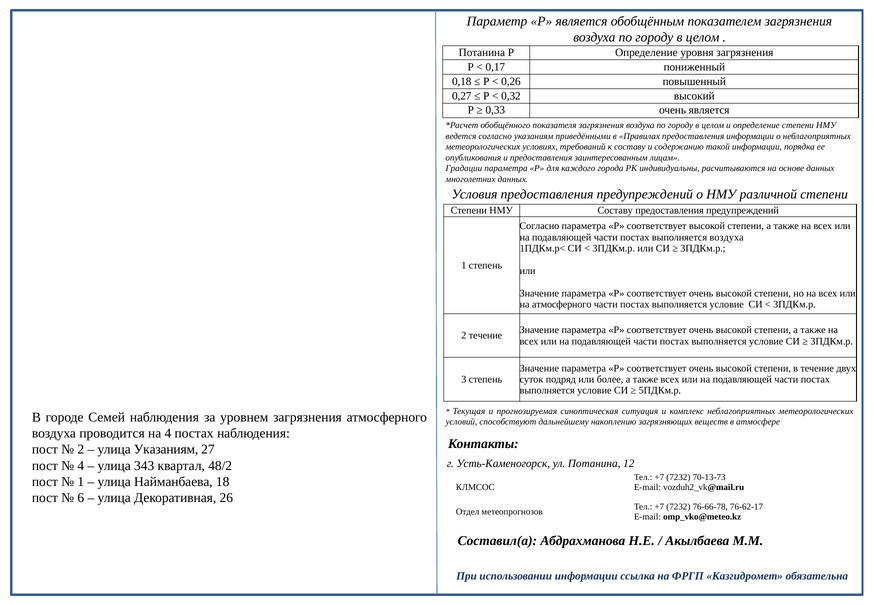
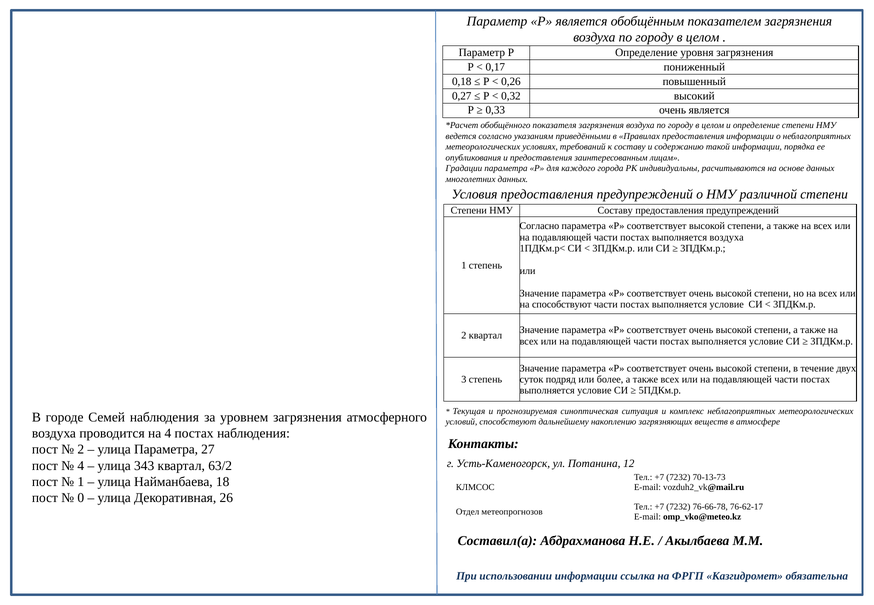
Потанина: Потанина -> Параметр (482, 53)
на атмосферного: атмосферного -> способствуют (562, 304)
2 течение: течение -> квартал (485, 336)
улица Указаниям: Указаниям -> Параметра (166, 450)
48/2: 48/2 -> 63/2 (220, 466)
6: 6 -> 0 (81, 498)
